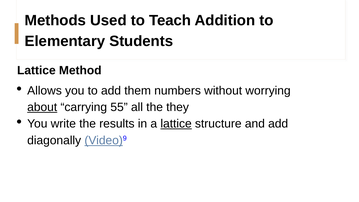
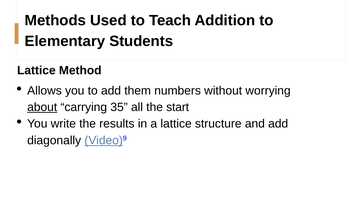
55: 55 -> 35 (119, 107)
they: they -> start (178, 107)
lattice underline: present -> none (176, 124)
